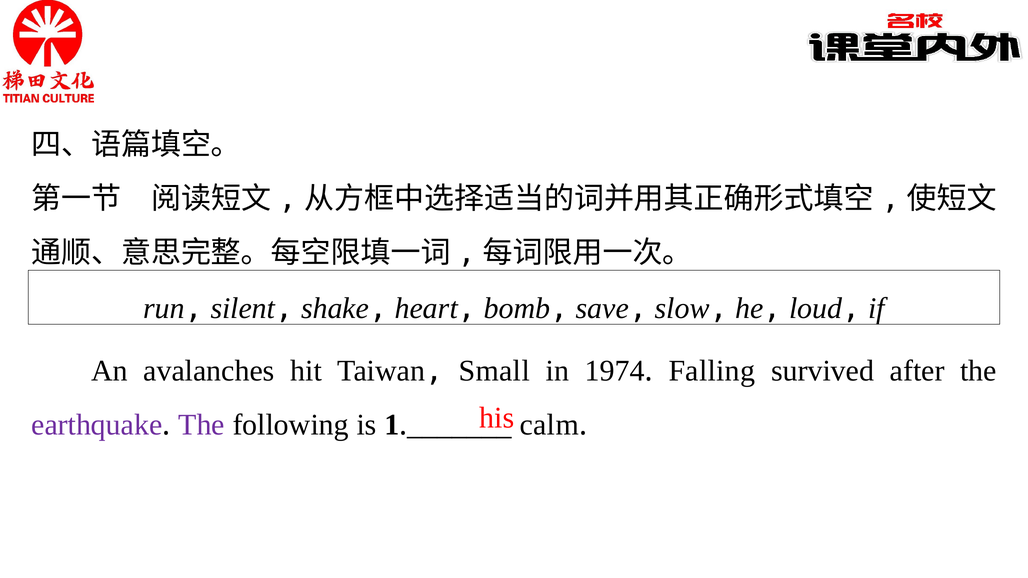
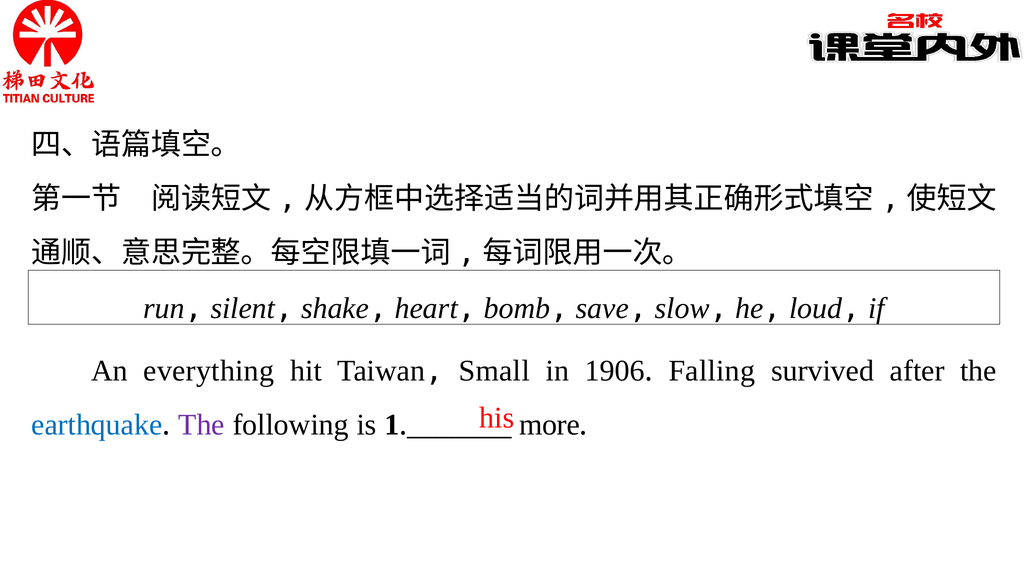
avalanches: avalanches -> everything (209, 371)
1974: 1974 -> 1906 (615, 371)
earthquake colour: purple -> blue (97, 425)
calm: calm -> more (550, 425)
